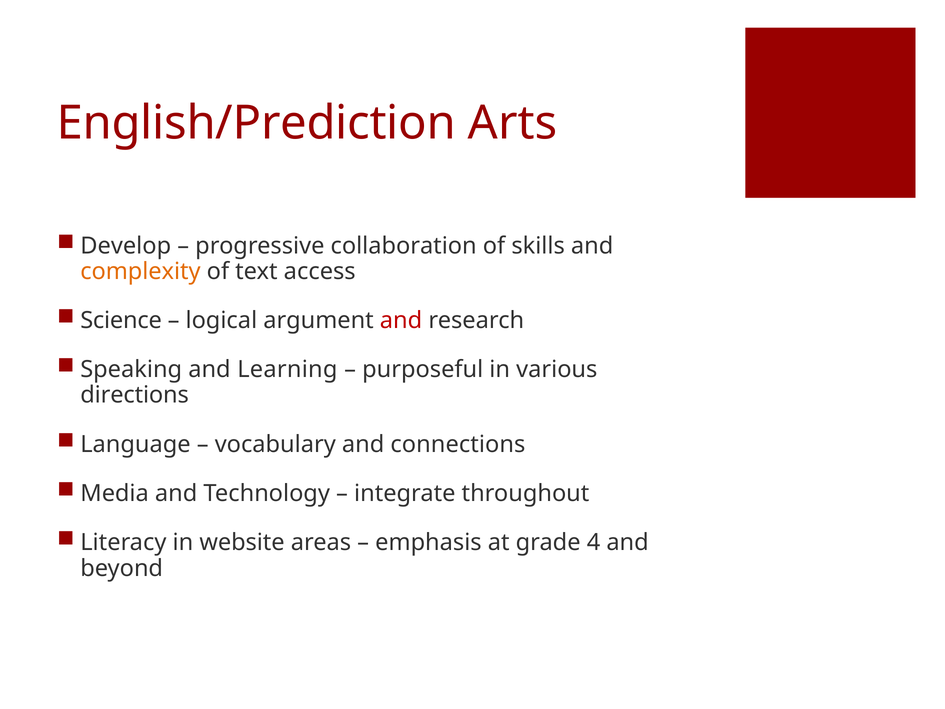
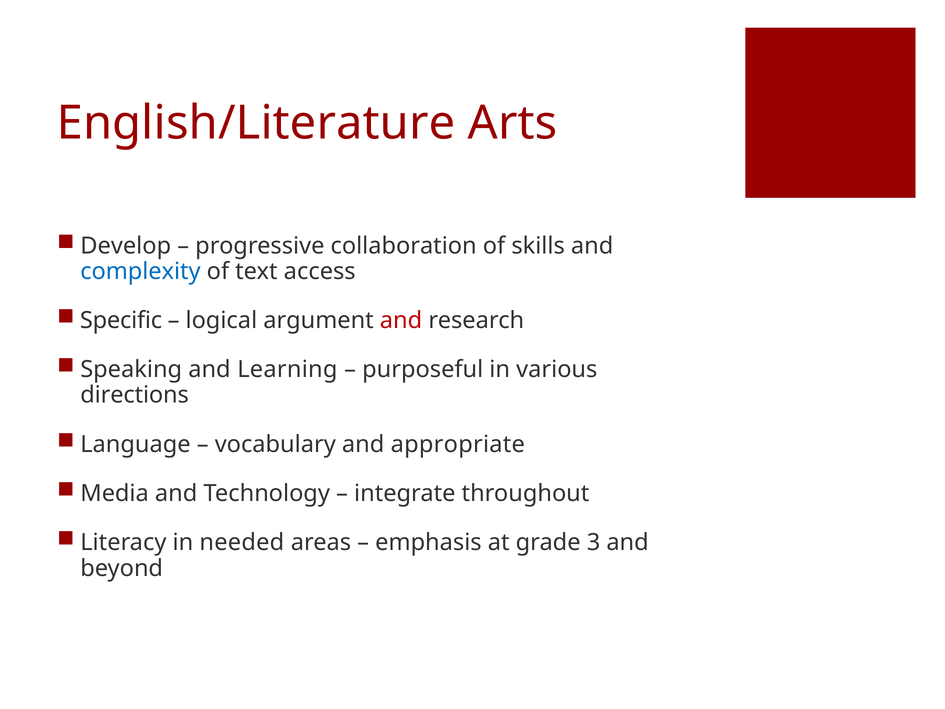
English/Prediction: English/Prediction -> English/Literature (256, 123)
complexity colour: orange -> blue (140, 271)
Science: Science -> Specific (121, 320)
connections: connections -> appropriate (458, 444)
website: website -> needed (242, 542)
4: 4 -> 3 (594, 542)
